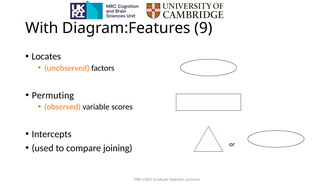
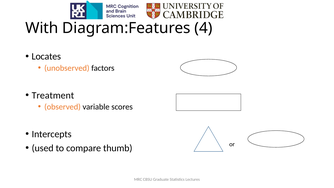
9: 9 -> 4 (203, 28)
Permuting: Permuting -> Treatment (53, 95)
joining: joining -> thumb (118, 148)
